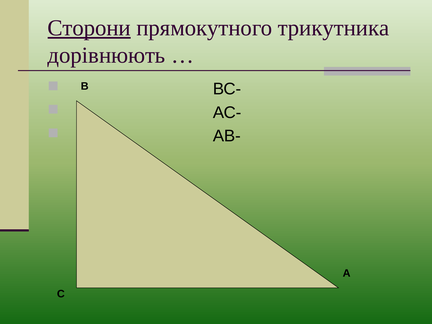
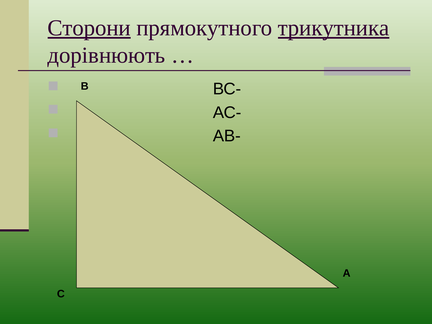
трикутника underline: none -> present (334, 28)
